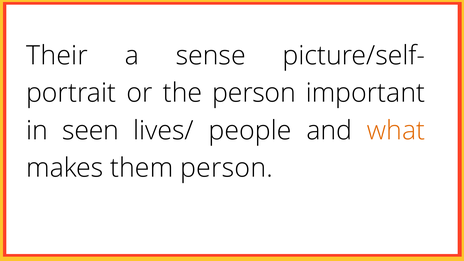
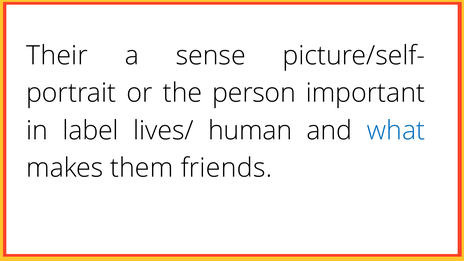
seen: seen -> label (91, 131)
people: people -> human (250, 131)
what colour: orange -> blue (396, 131)
them person: person -> friends (226, 168)
